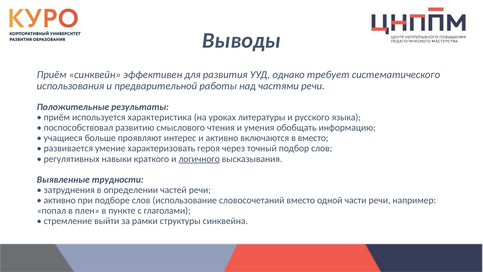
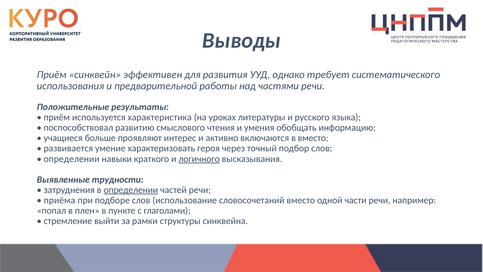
регулятивных: регулятивных -> определении (72, 159)
определении underline: none -> present (131, 190)
активно: активно -> приёма (60, 200)
